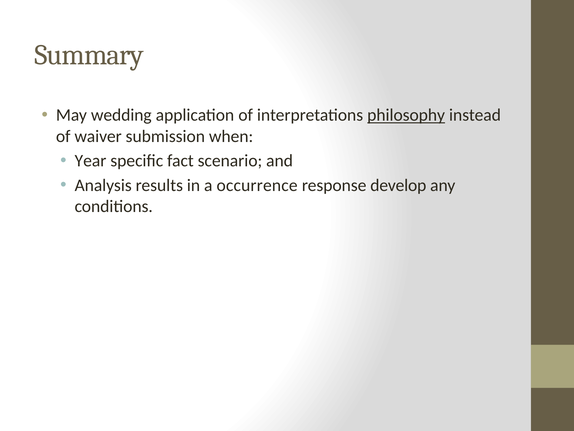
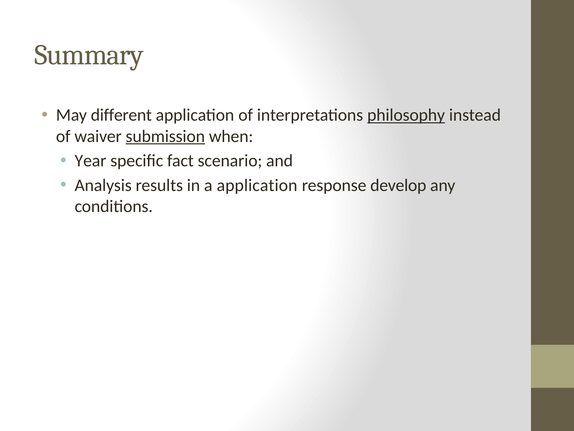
wedding: wedding -> different (121, 115)
submission underline: none -> present (165, 136)
a occurrence: occurrence -> application (257, 185)
